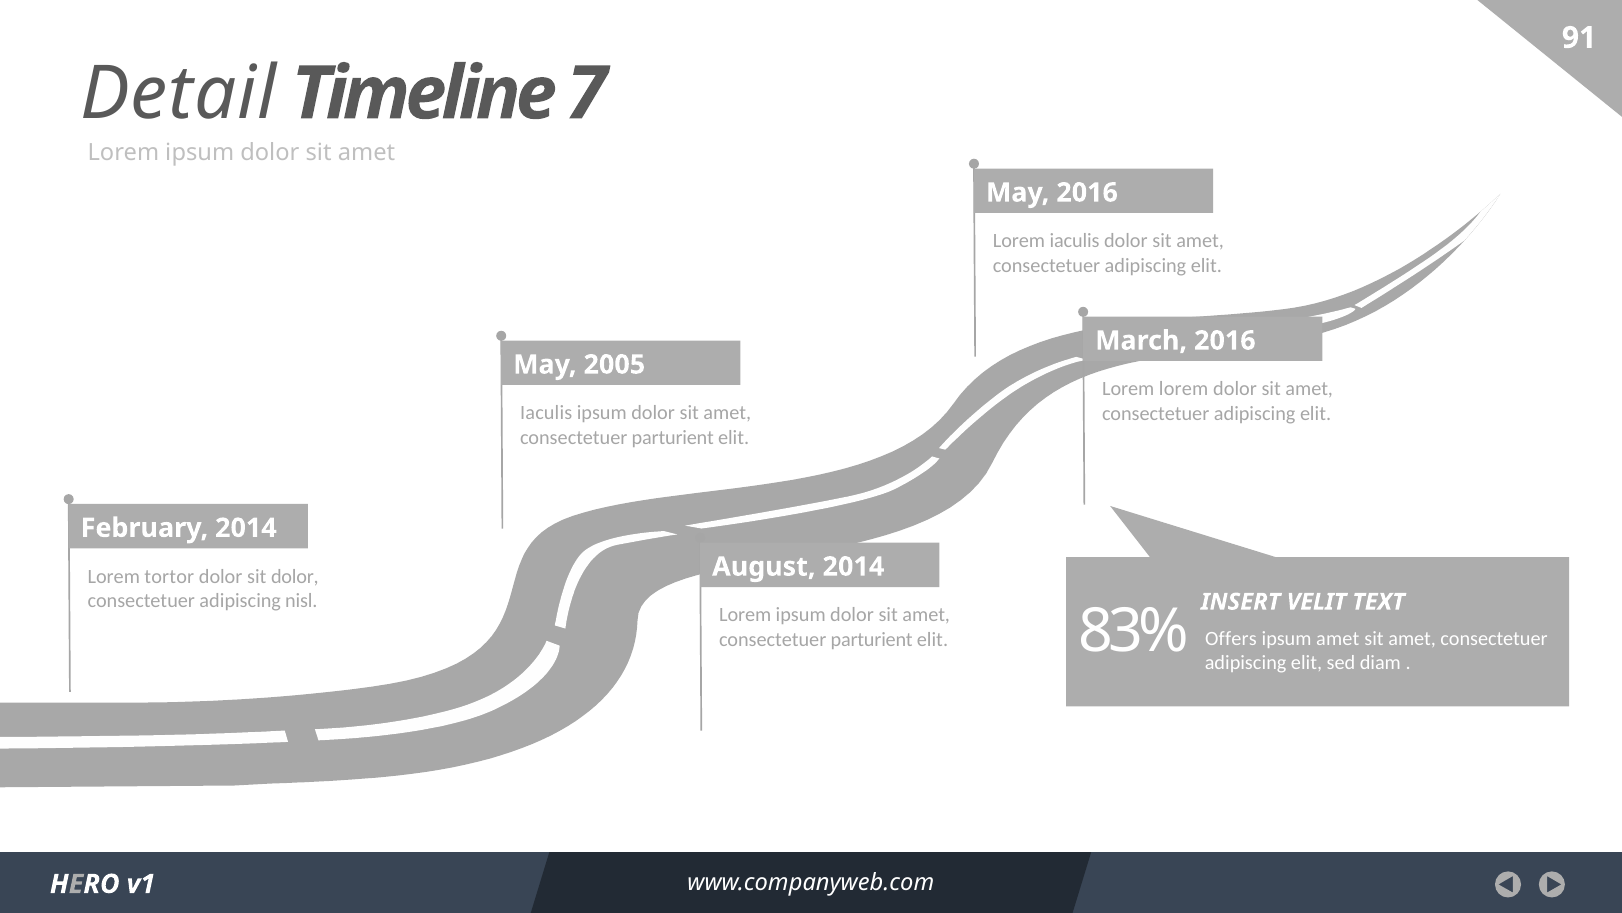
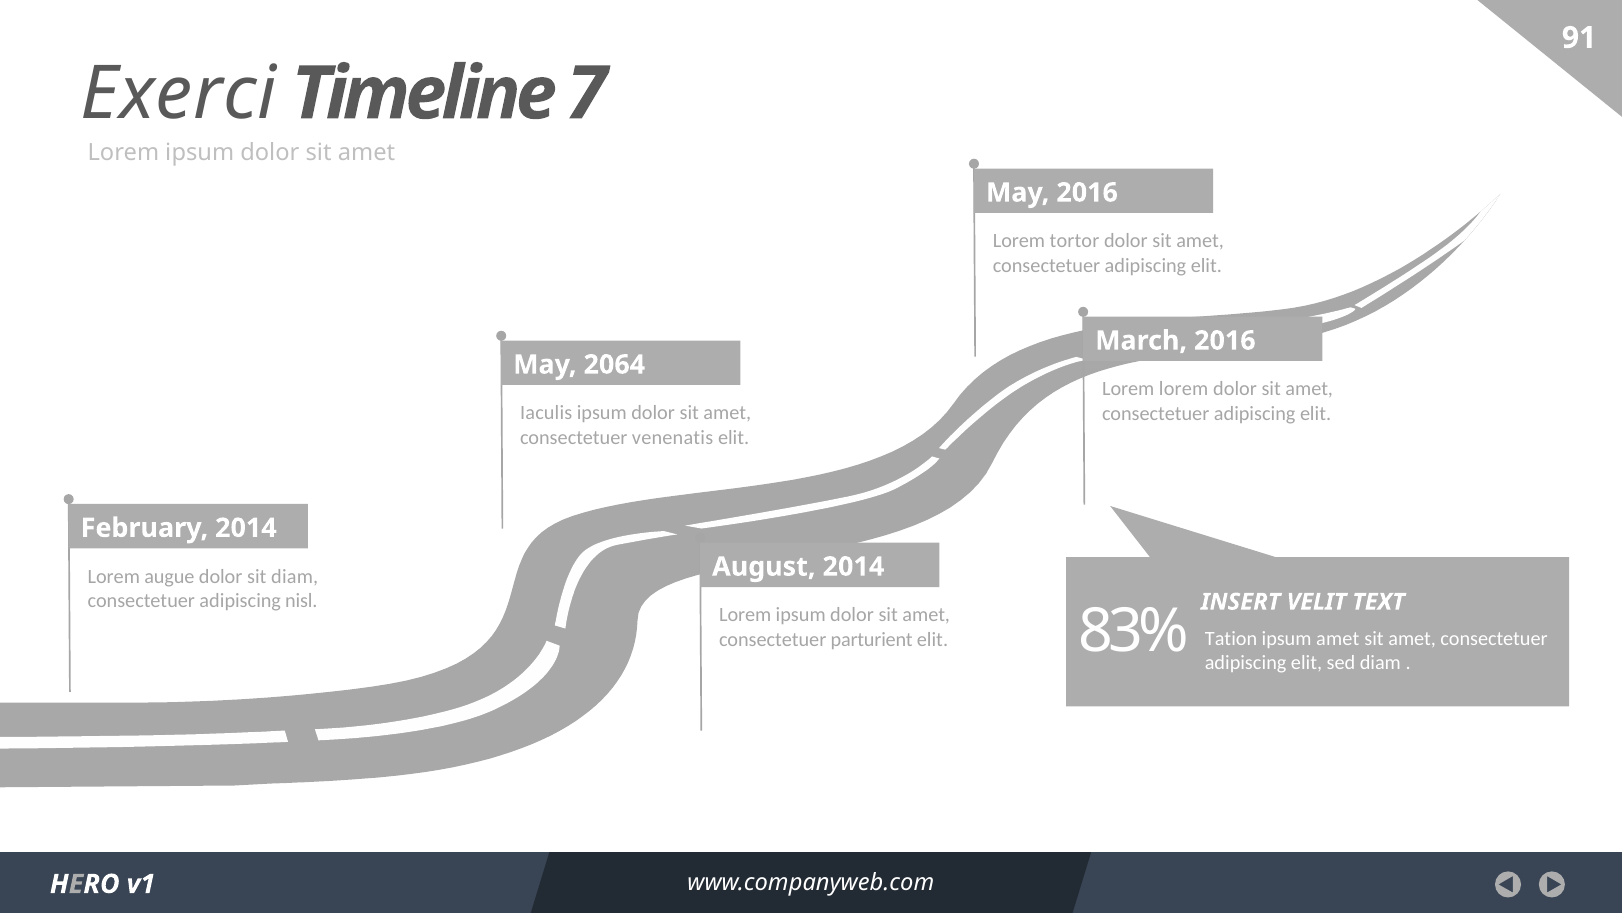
Detail: Detail -> Exerci (179, 94)
Lorem iaculis: iaculis -> tortor (1074, 241)
2005: 2005 -> 2064 (614, 364)
parturient: parturient -> venenatis (673, 437)
tortor: tortor -> augue (169, 576)
sit dolor: dolor -> diam (295, 576)
Offers: Offers -> Tation (1231, 638)
